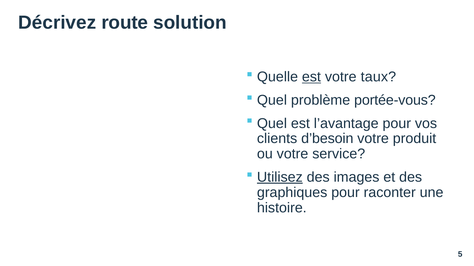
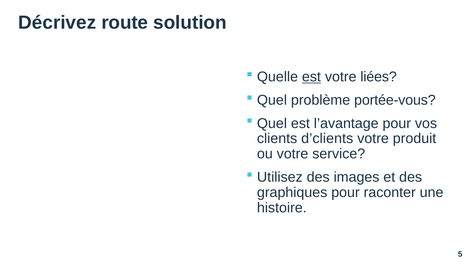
taux: taux -> liées (379, 77)
d’besoin: d’besoin -> d’clients (327, 139)
Utilisez underline: present -> none (280, 178)
